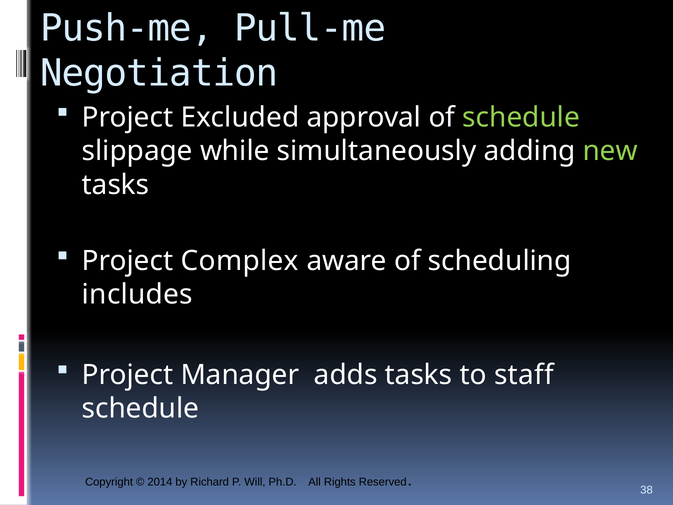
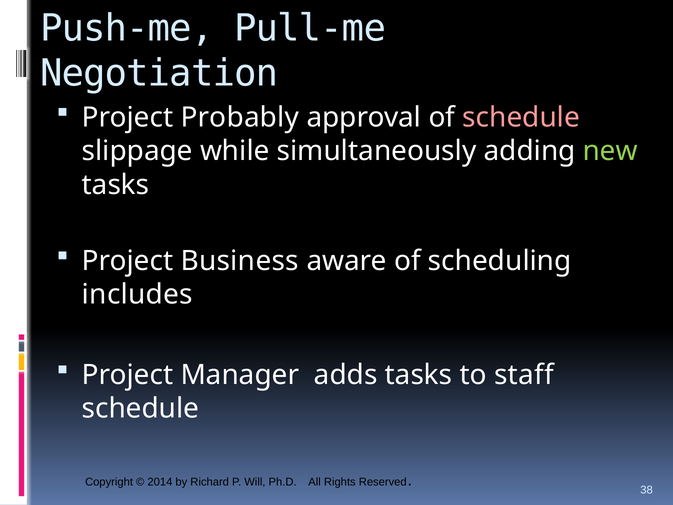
Excluded: Excluded -> Probably (240, 117)
schedule colour: light green -> pink (521, 117)
Complex: Complex -> Business (240, 261)
